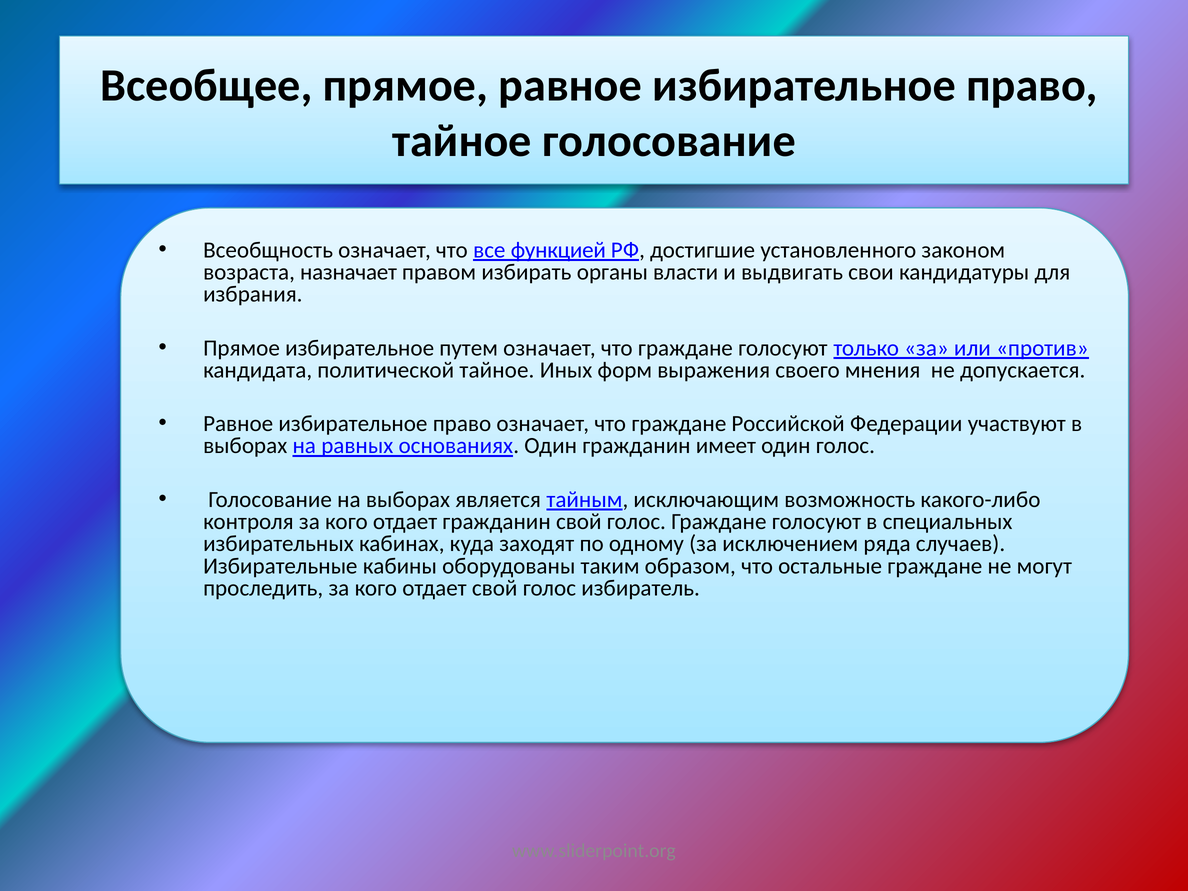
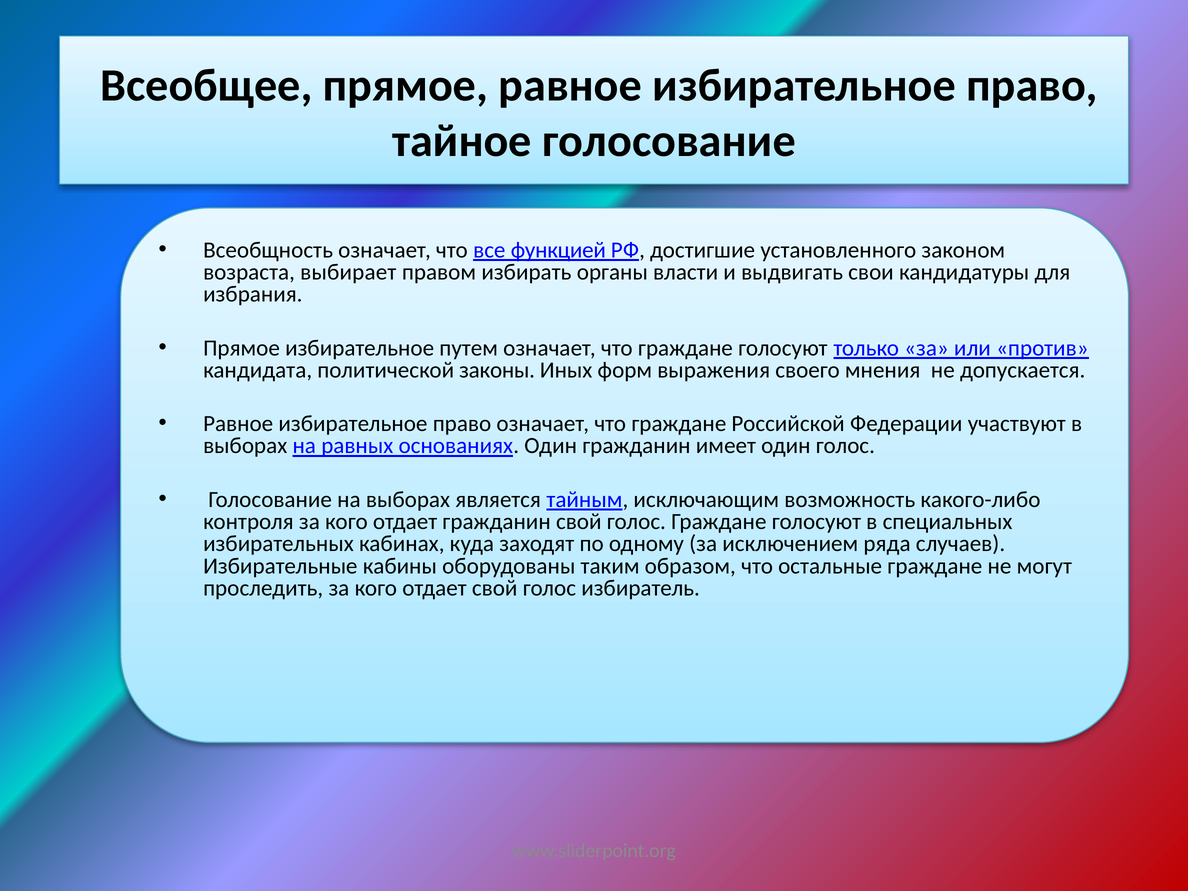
назначает: назначает -> выбирает (348, 272)
политической тайное: тайное -> законы (497, 370)
